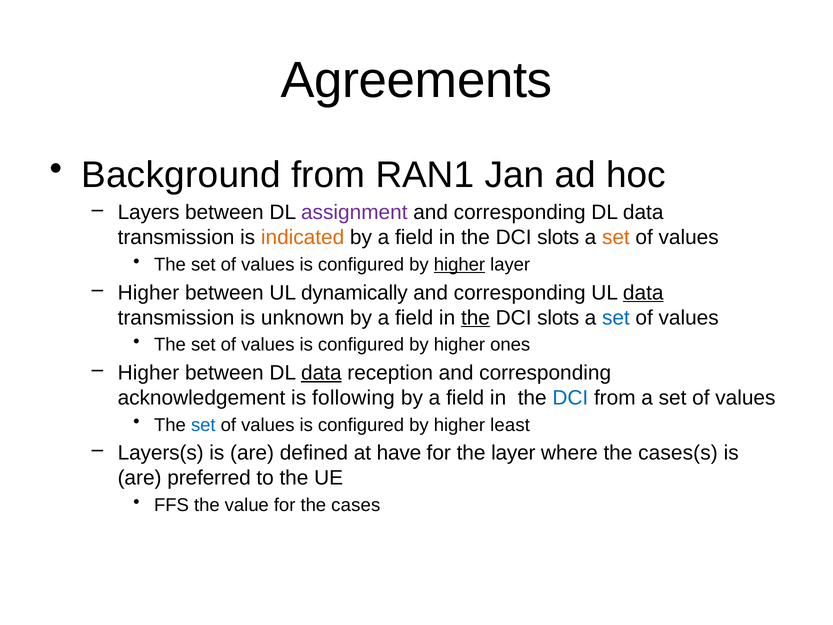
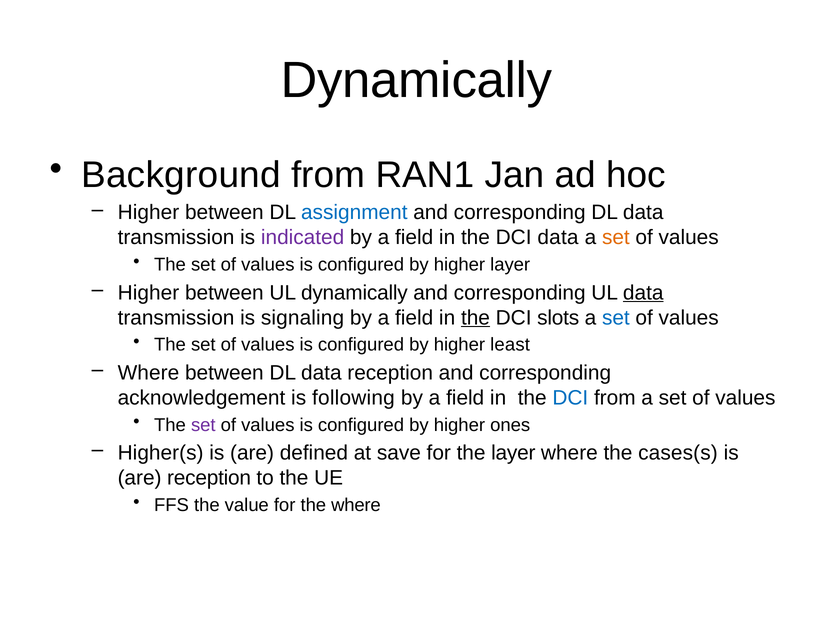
Agreements: Agreements -> Dynamically (416, 81)
Layers: Layers -> Higher (148, 212)
assignment colour: purple -> blue (354, 212)
indicated colour: orange -> purple (303, 237)
slots: slots -> data (558, 237)
higher underline: present -> none (459, 265)
unknown: unknown -> signaling (303, 318)
ones: ones -> least (510, 345)
Higher: Higher -> Where (148, 373)
data underline: present -> none (321, 373)
set colour: blue -> purple (203, 425)
least: least -> ones (510, 425)
Layers(s: Layers(s -> Higher(s (161, 453)
have: have -> save (399, 453)
are preferred: preferred -> reception (209, 478)
the cases: cases -> where (356, 505)
